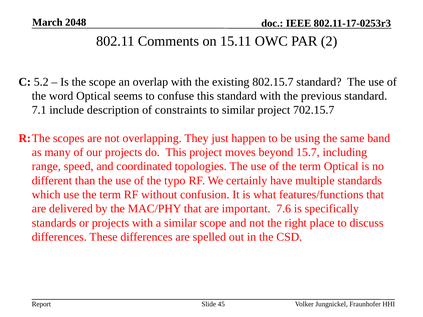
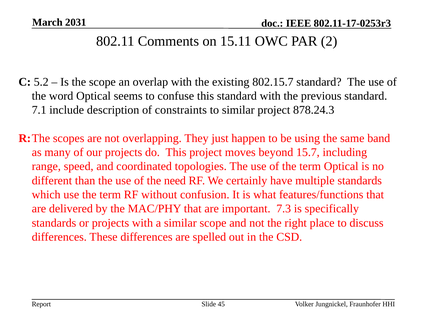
2048: 2048 -> 2031 (76, 22)
702.15.7: 702.15.7 -> 878.24.3 (314, 110)
typo: typo -> need (175, 181)
7.6: 7.6 -> 7.3 (284, 209)
